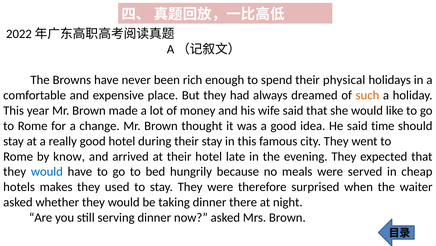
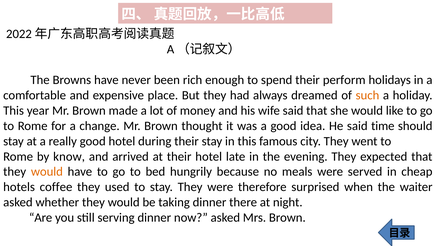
physical: physical -> perform (344, 80)
would colour: blue -> orange (47, 171)
makes: makes -> coffee (56, 187)
